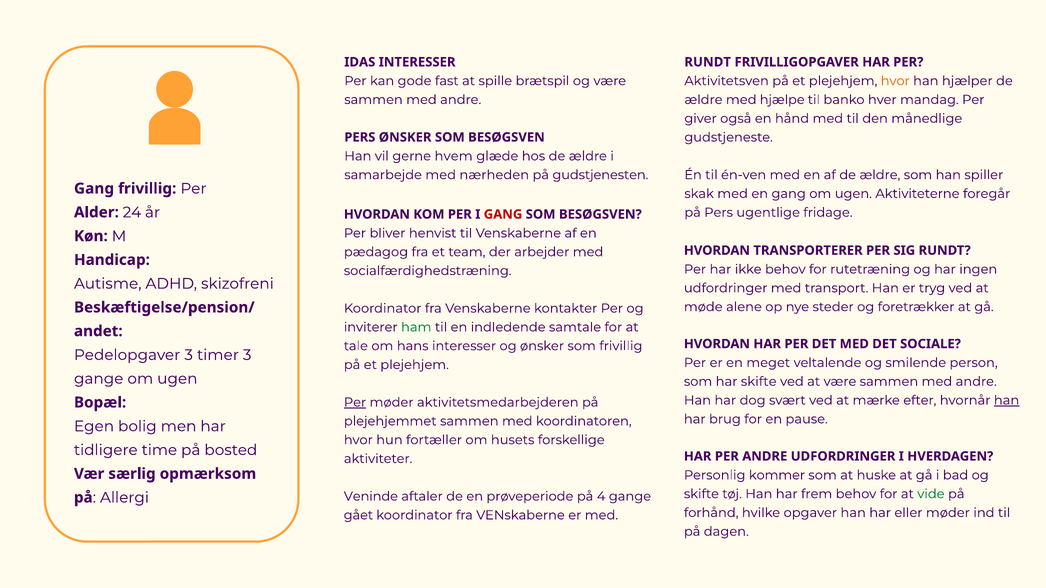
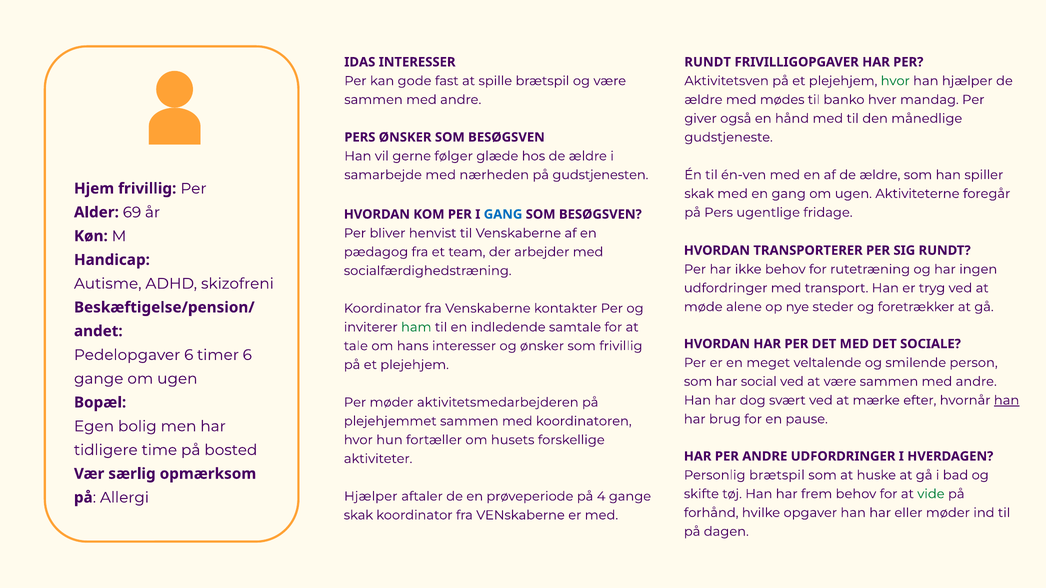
hvor colour: orange -> green (895, 81)
hjælpe: hjælpe -> mødes (782, 100)
hvem: hvem -> følger (454, 156)
Gang: Gang -> Hjem (94, 189)
24: 24 -> 69 (132, 212)
GANG colour: red -> blue (503, 214)
Pedelopgaver 3: 3 -> 6 (189, 355)
timer 3: 3 -> 6 (247, 355)
har skifte: skifte -> social (759, 382)
Per underline: present -> none (355, 403)
Personlig kommer: kommer -> brætspil (777, 475)
Veninde: Veninde -> Hjælper (371, 497)
gået: gået -> skak (358, 515)
